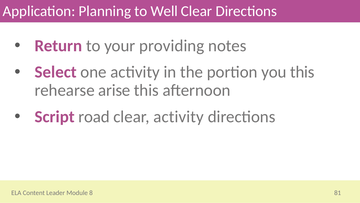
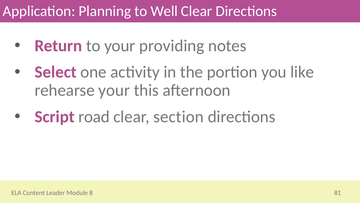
you this: this -> like (302, 72)
rehearse arise: arise -> your (114, 90)
clear activity: activity -> section (179, 117)
